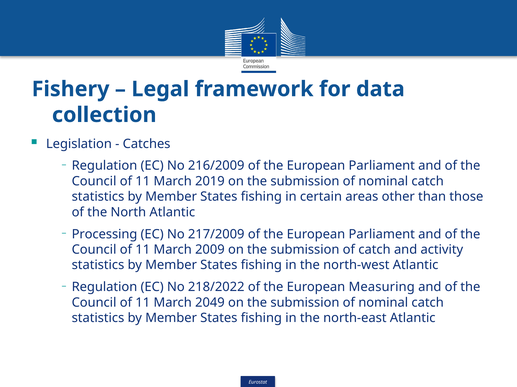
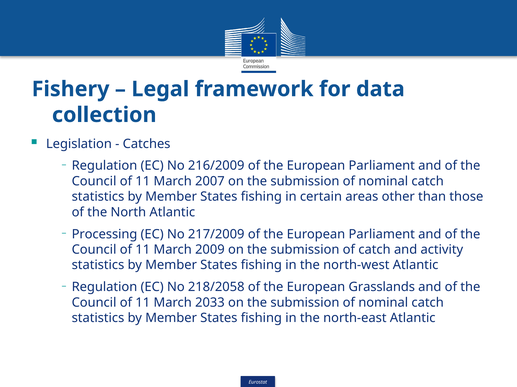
2019: 2019 -> 2007 (210, 182)
218/2022: 218/2022 -> 218/2058 (216, 288)
Measuring: Measuring -> Grasslands (382, 288)
2049: 2049 -> 2033 (210, 303)
